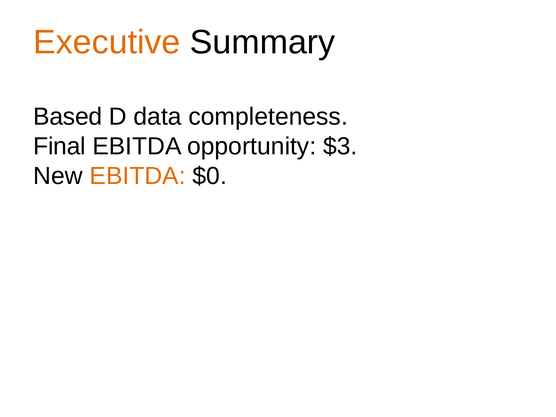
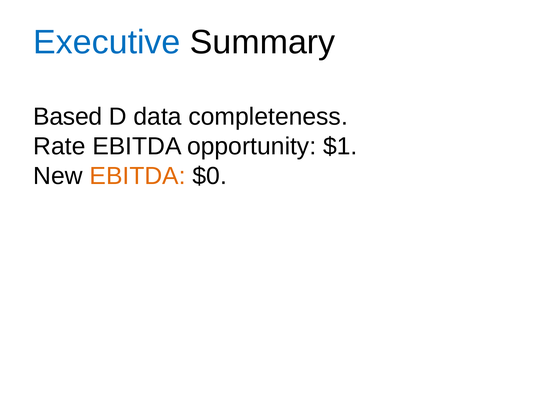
Executive colour: orange -> blue (107, 42)
Final: Final -> Rate (59, 146)
$3: $3 -> $1 (340, 146)
